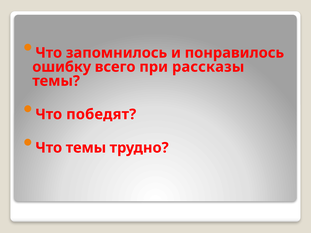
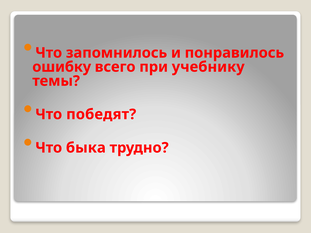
рассказы: рассказы -> учебнику (208, 67)
Что темы: темы -> быка (86, 148)
